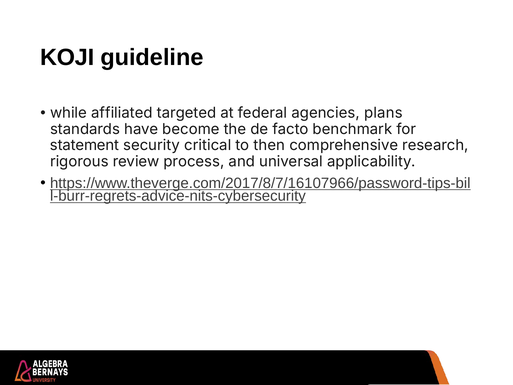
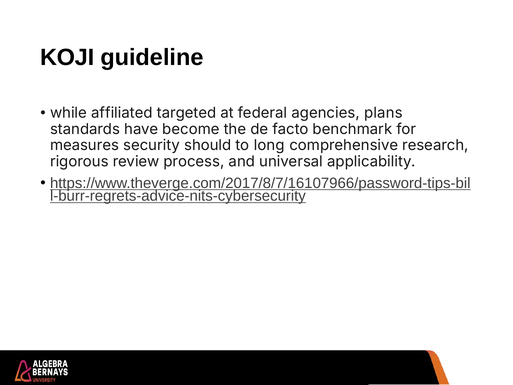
statement: statement -> measures (84, 145)
critical: critical -> should (208, 145)
then: then -> long (269, 145)
